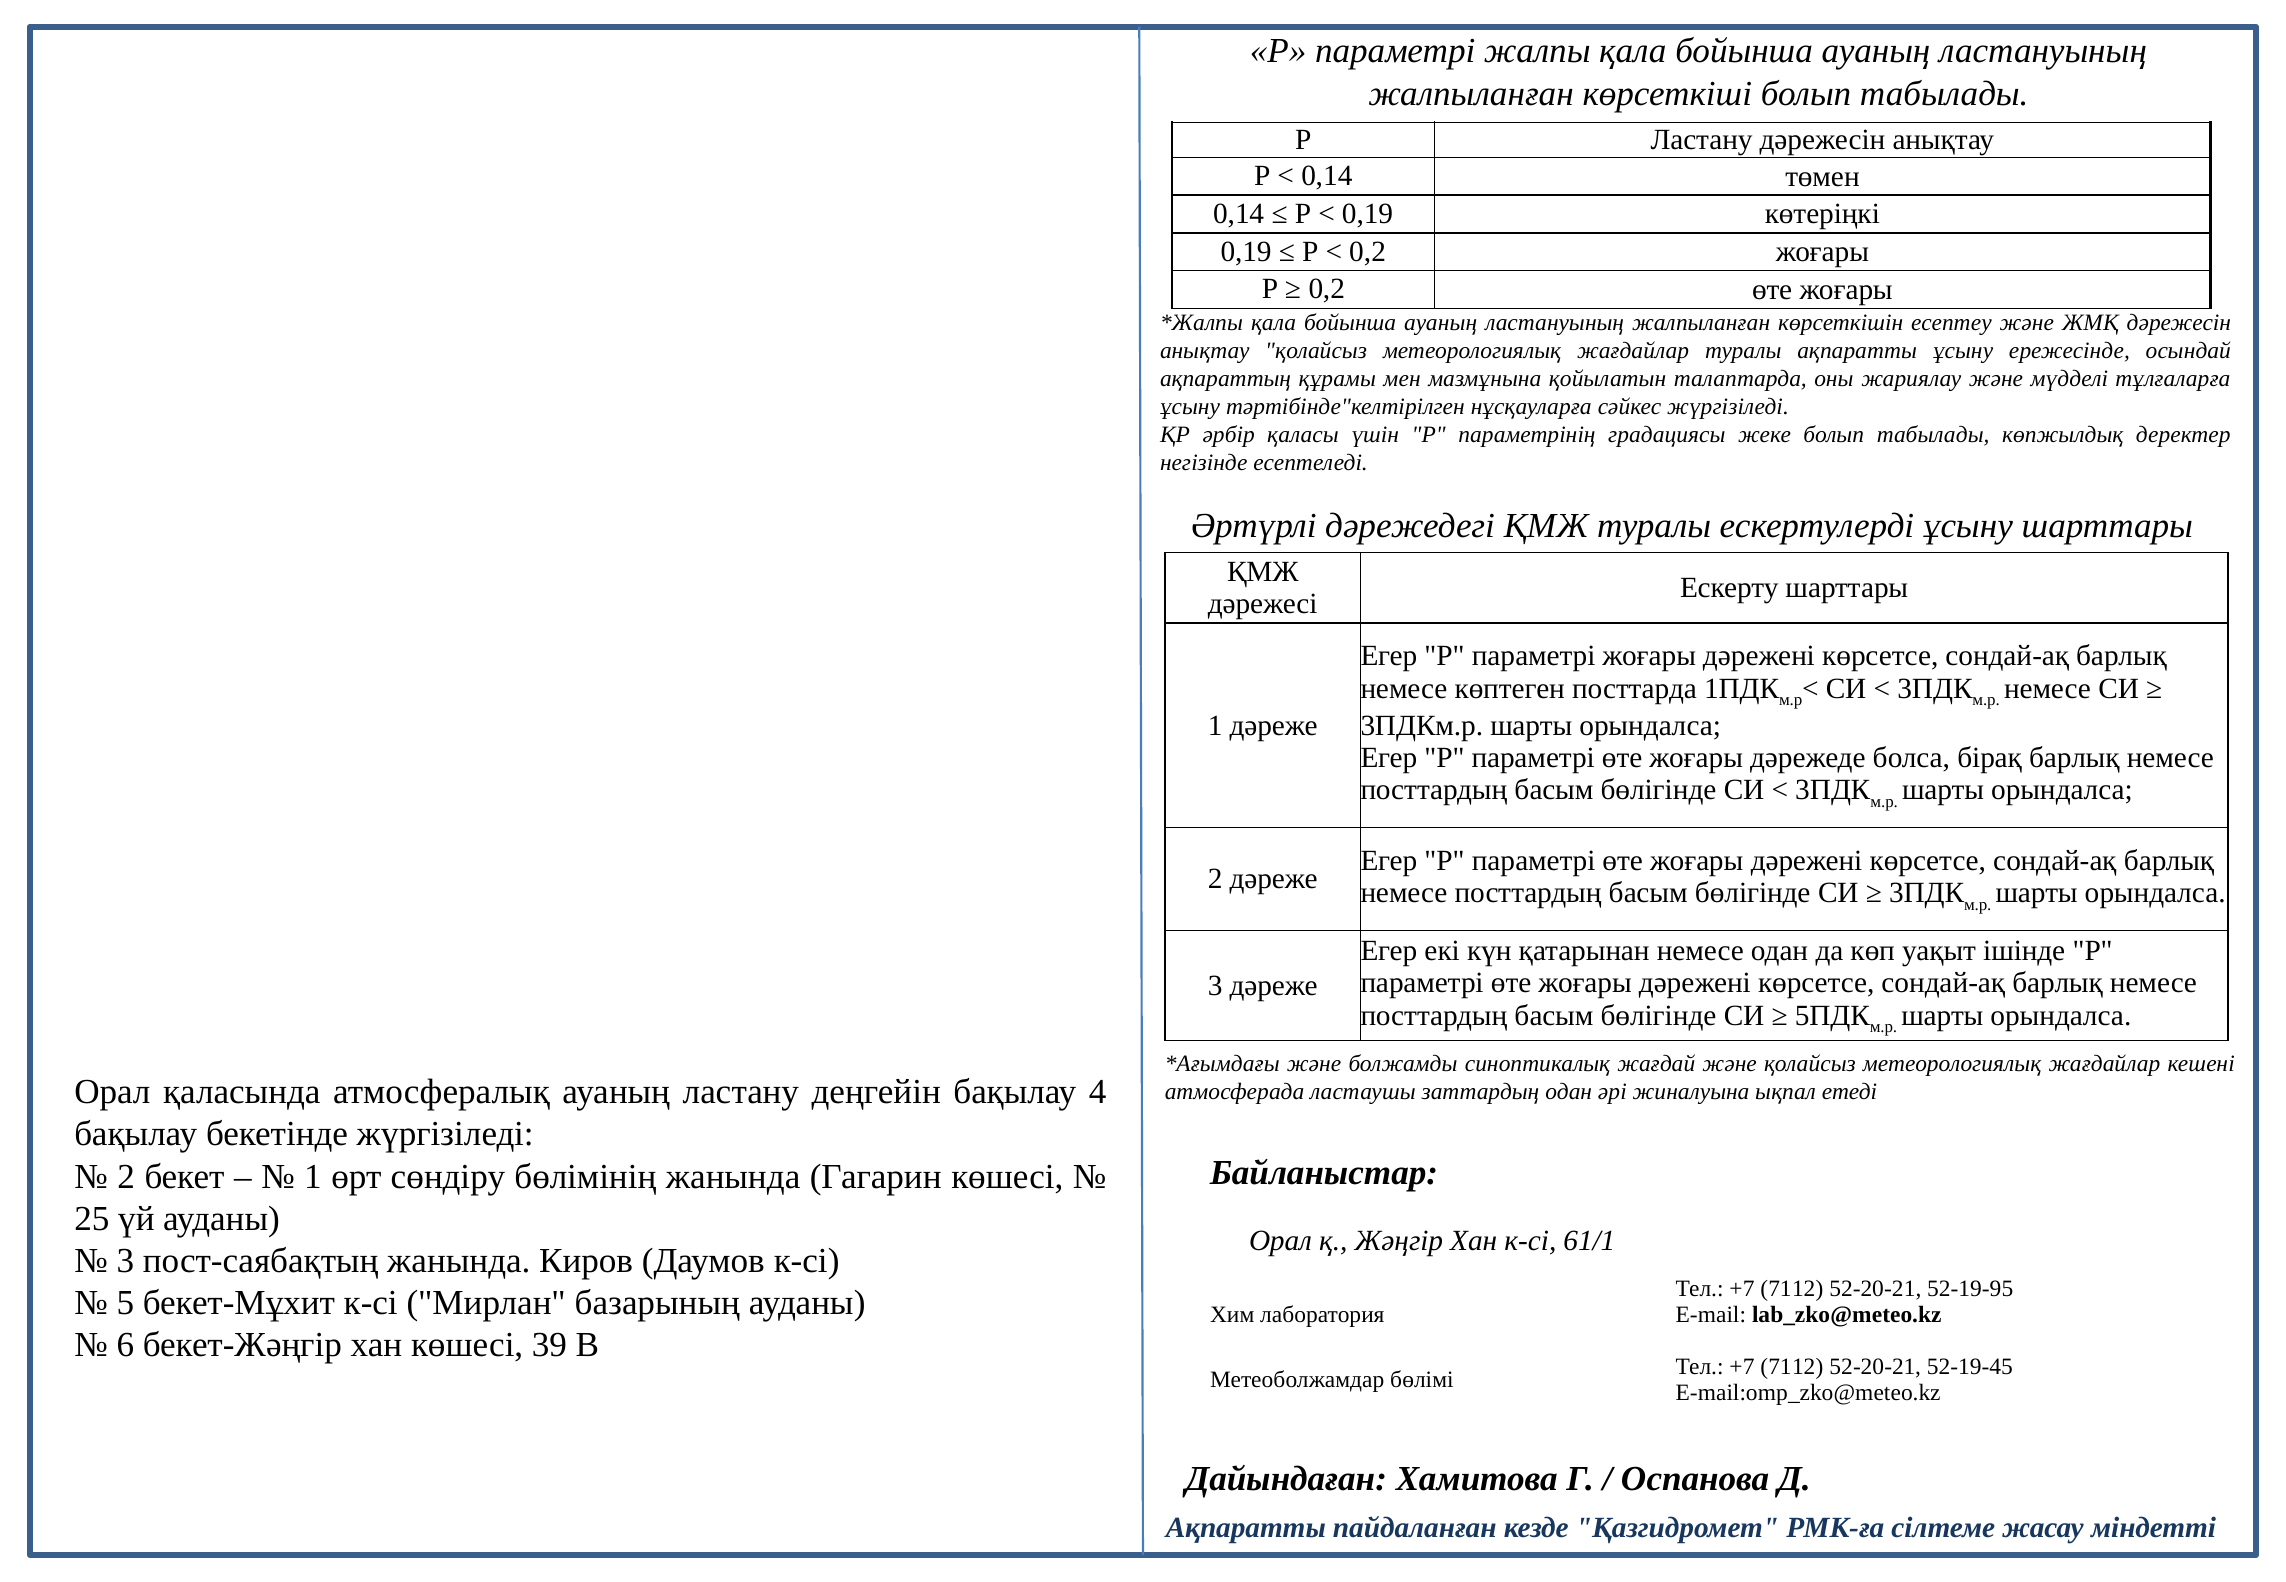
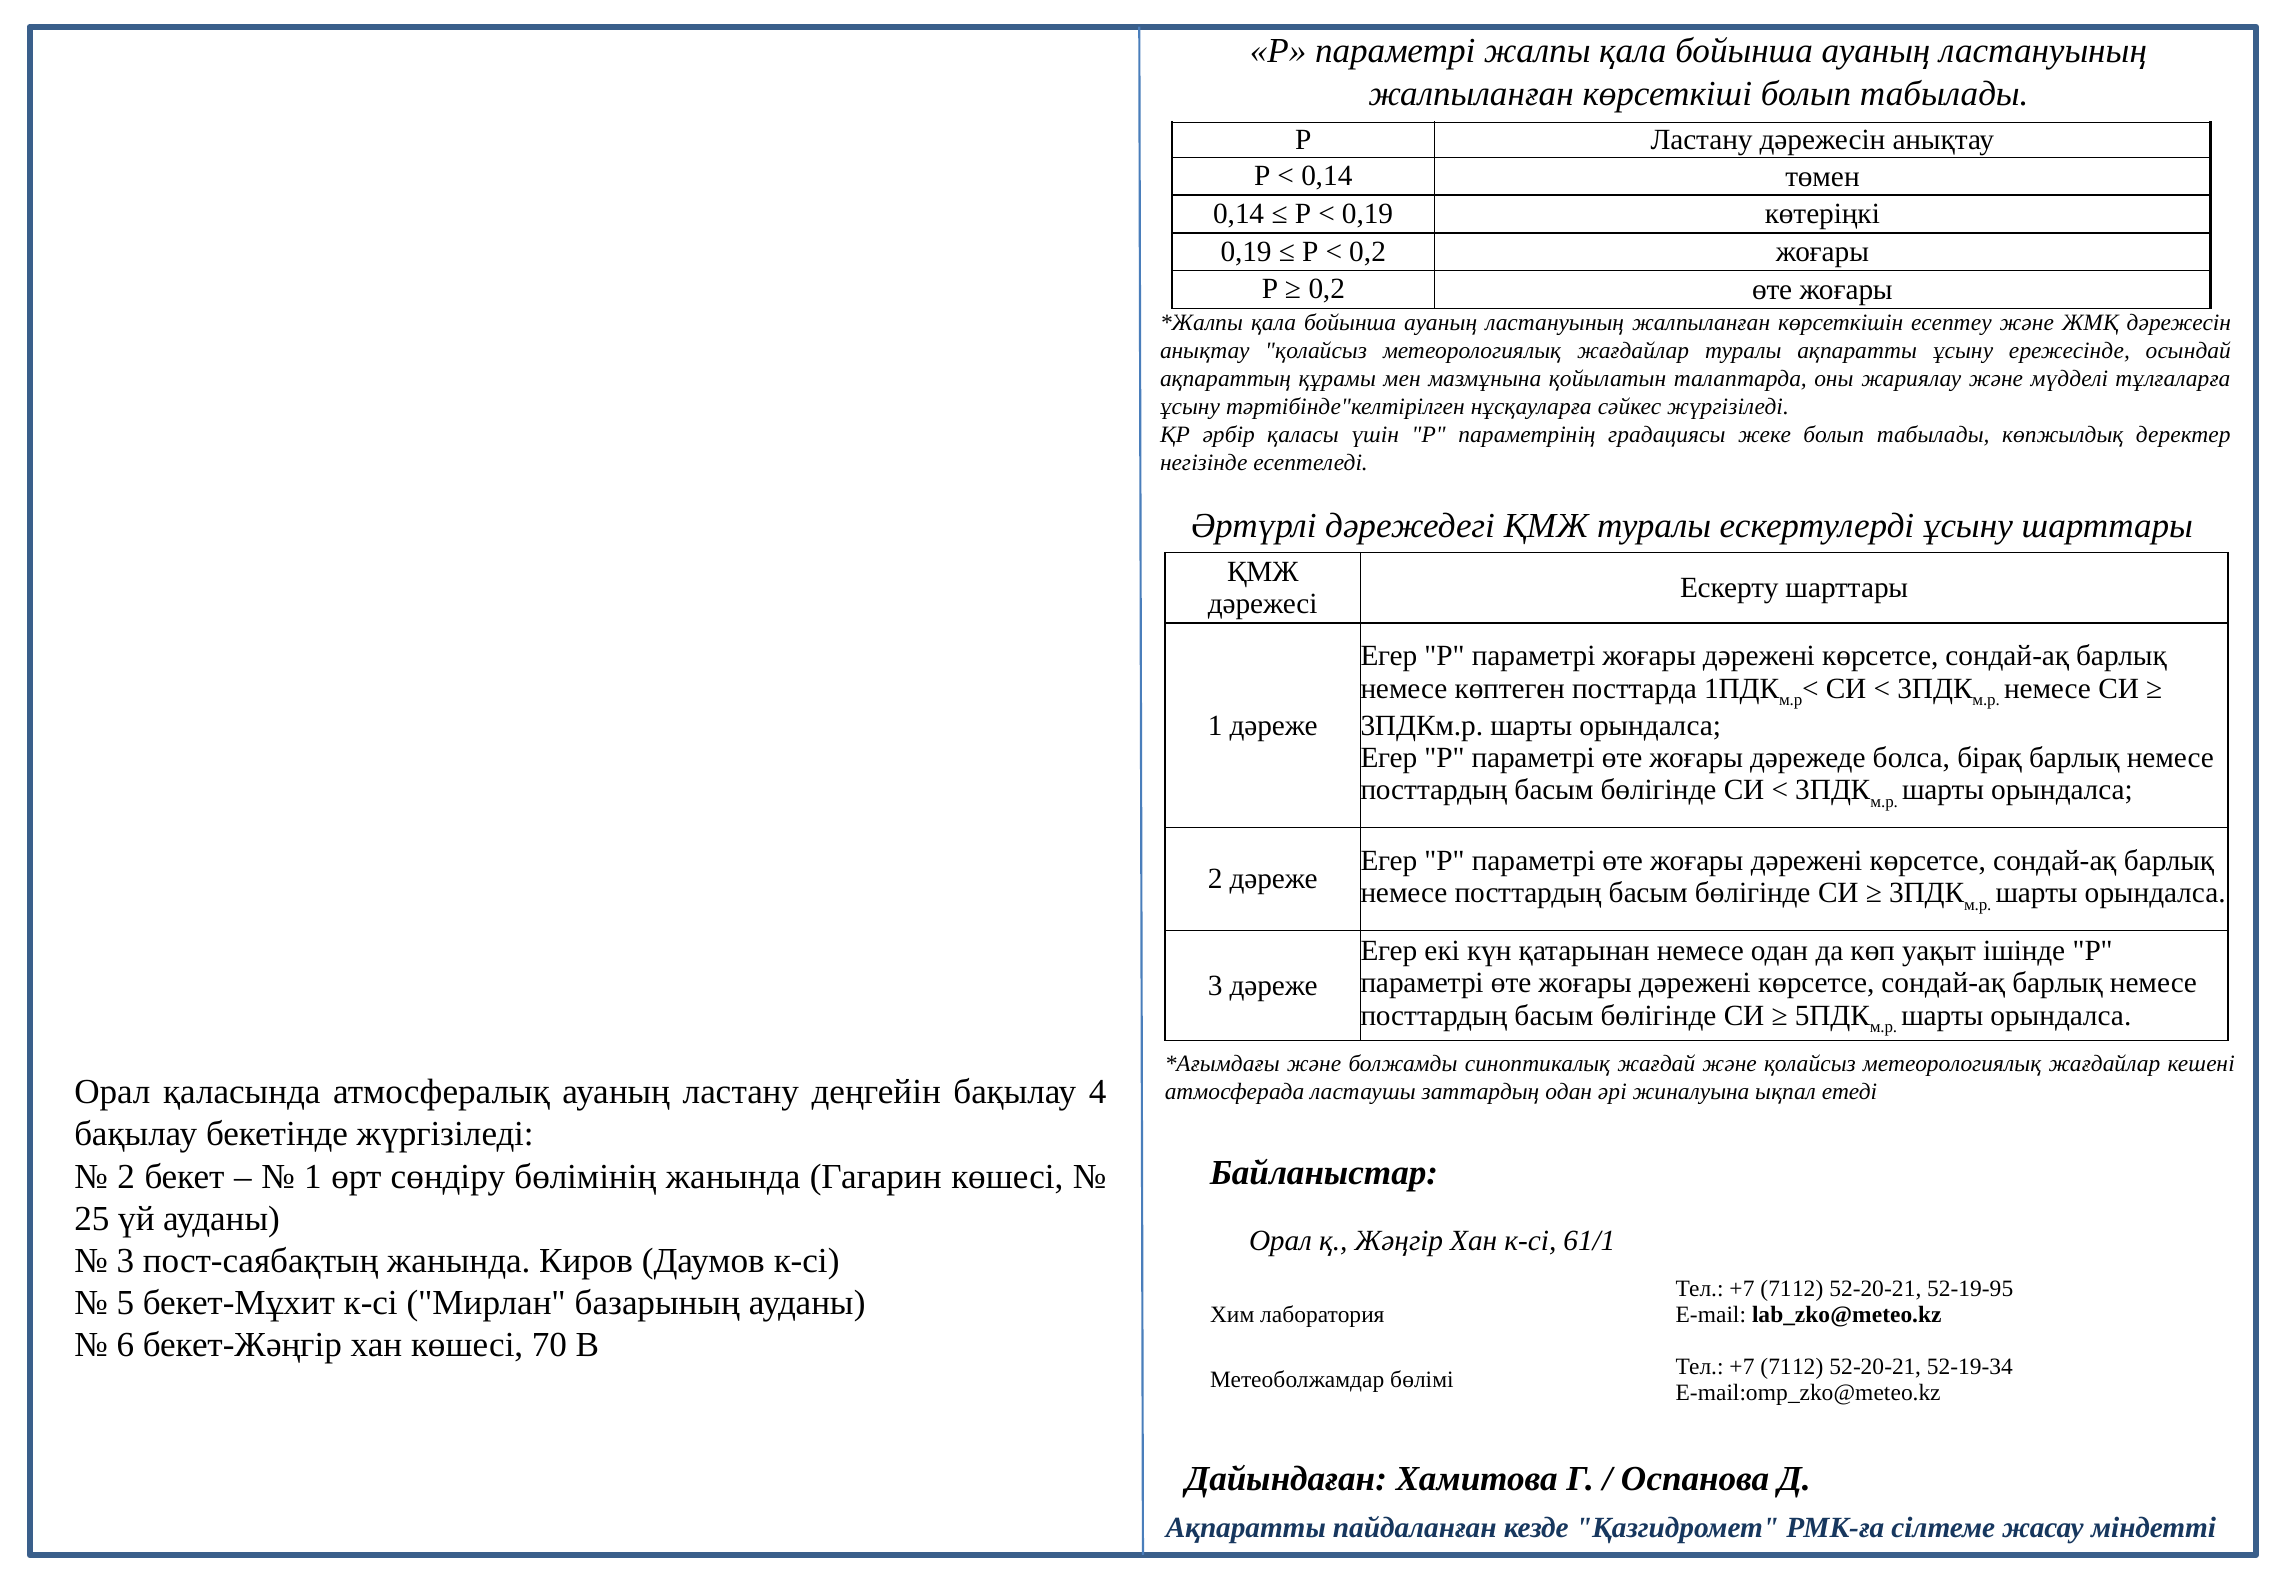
39: 39 -> 70 (549, 1346)
52-19-45: 52-19-45 -> 52-19-34 (1970, 1367)
